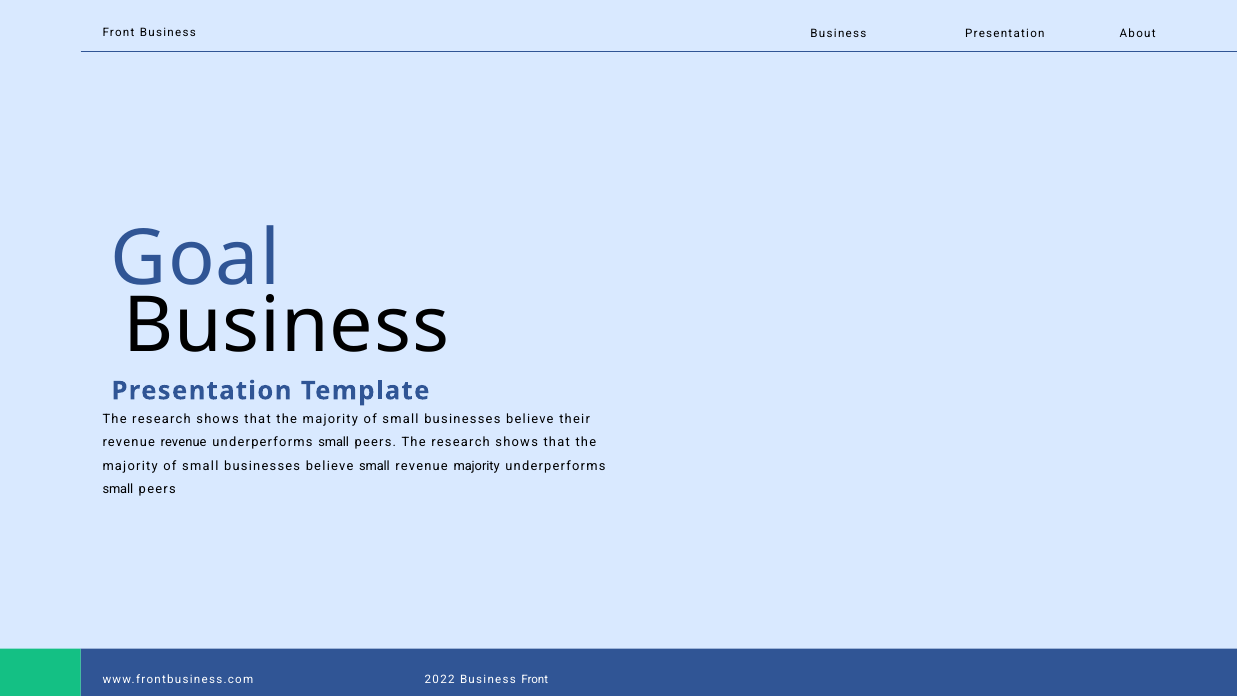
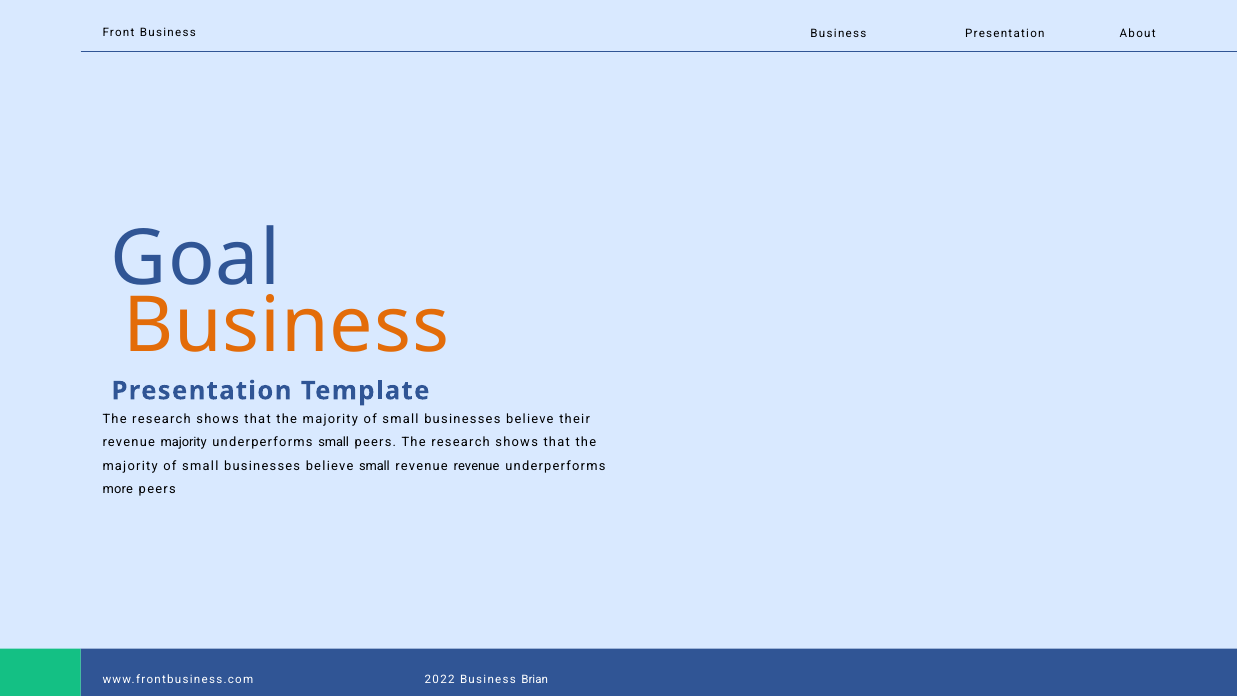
Business colour: black -> orange (286, 326)
revenue revenue: revenue -> majority (184, 442)
revenue majority: majority -> revenue (477, 466)
small: small -> more (118, 489)
Business Front: Front -> Brian (535, 680)
